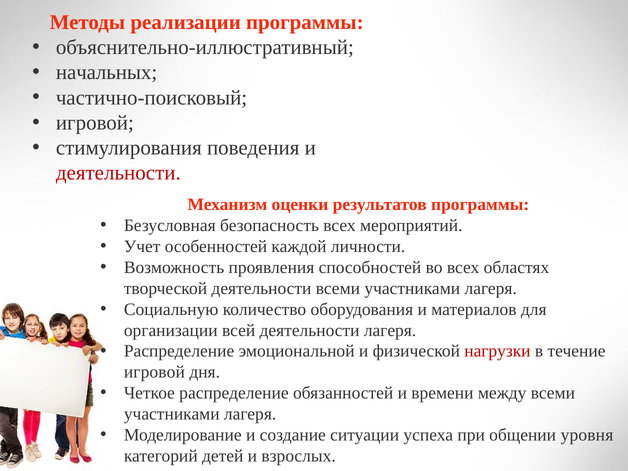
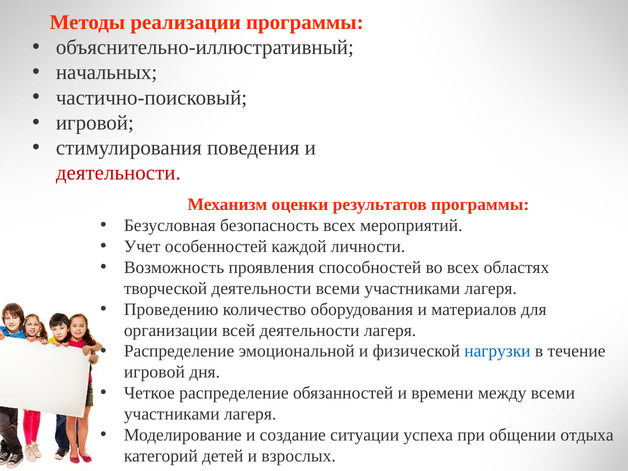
Социальную: Социальную -> Проведению (171, 309)
нагрузки colour: red -> blue (497, 351)
уровня: уровня -> отдыха (587, 435)
